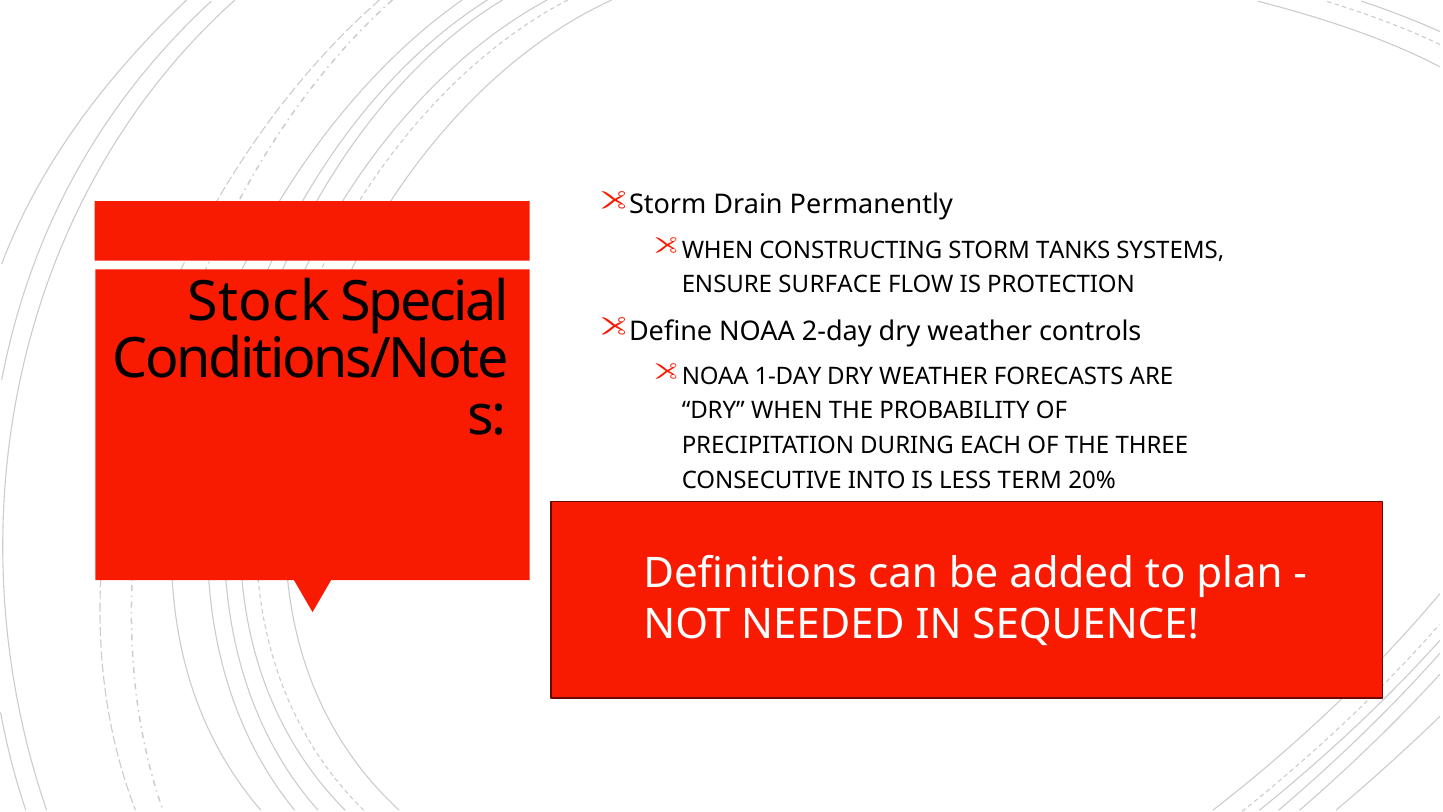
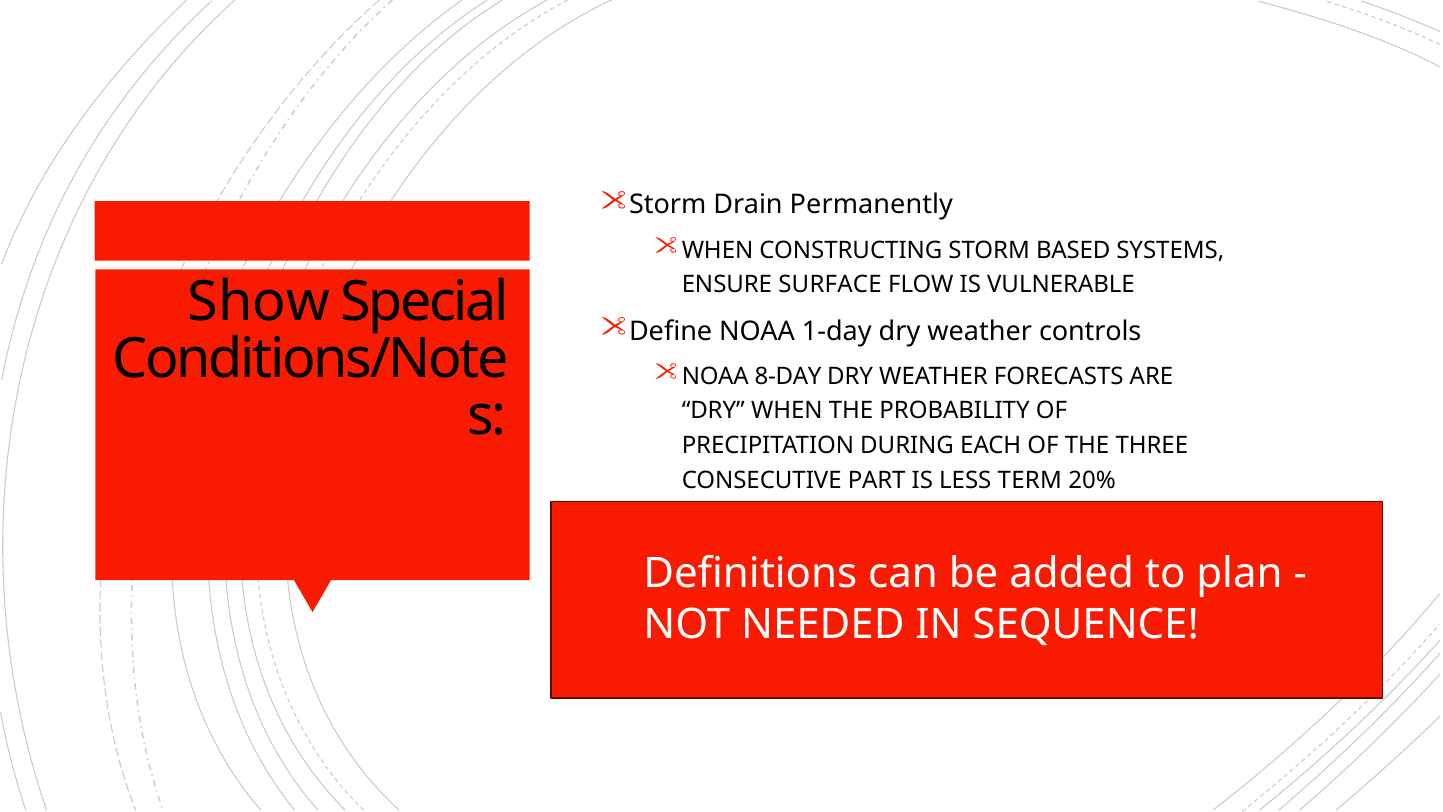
TANKS: TANKS -> BASED (1073, 250)
PROTECTION: PROTECTION -> VULNERABLE (1061, 285)
Stock: Stock -> Show (259, 302)
2-day: 2-day -> 1-day (837, 331)
1-DAY: 1-DAY -> 8-DAY (788, 376)
INTO: INTO -> PART (877, 480)
